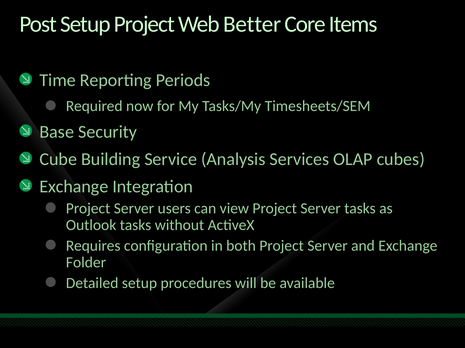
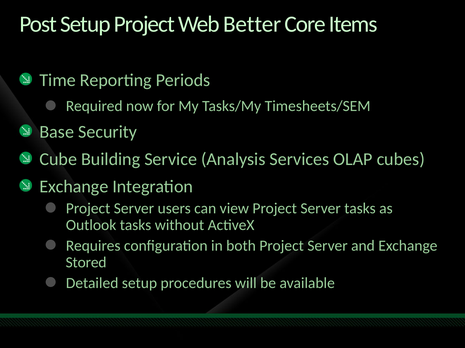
Folder: Folder -> Stored (86, 263)
